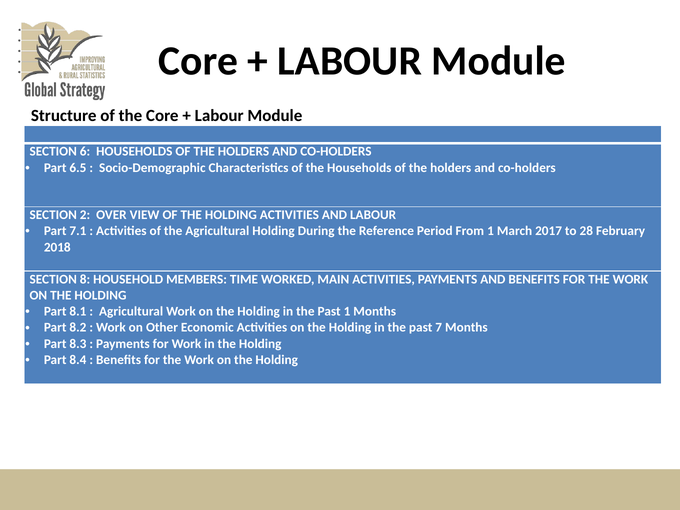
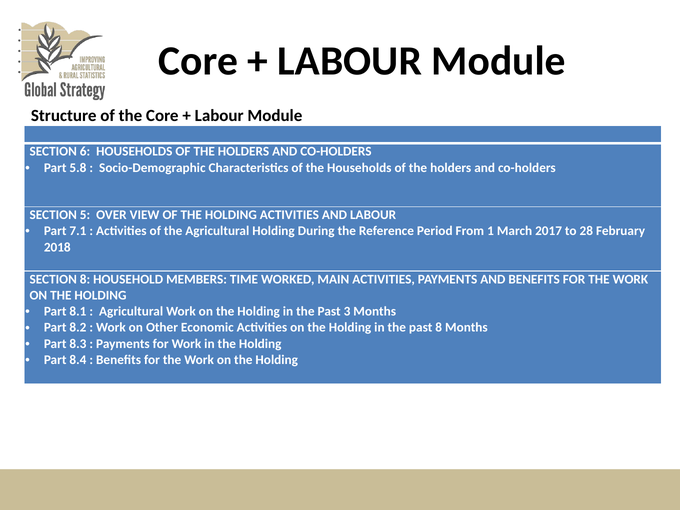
6.5: 6.5 -> 5.8 (78, 168)
2: 2 -> 5 (85, 215)
Past 1: 1 -> 3 (347, 312)
past 7: 7 -> 8 (439, 328)
